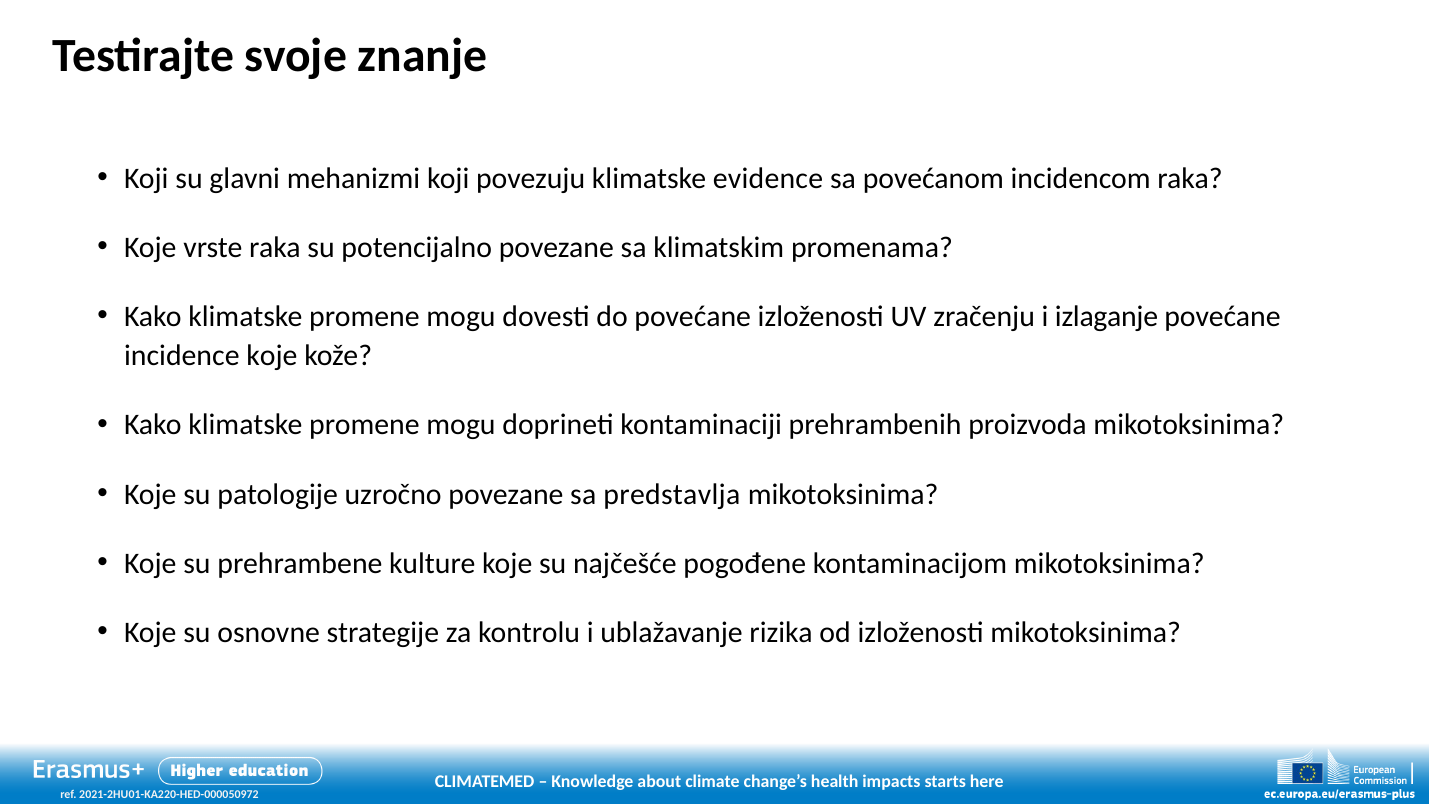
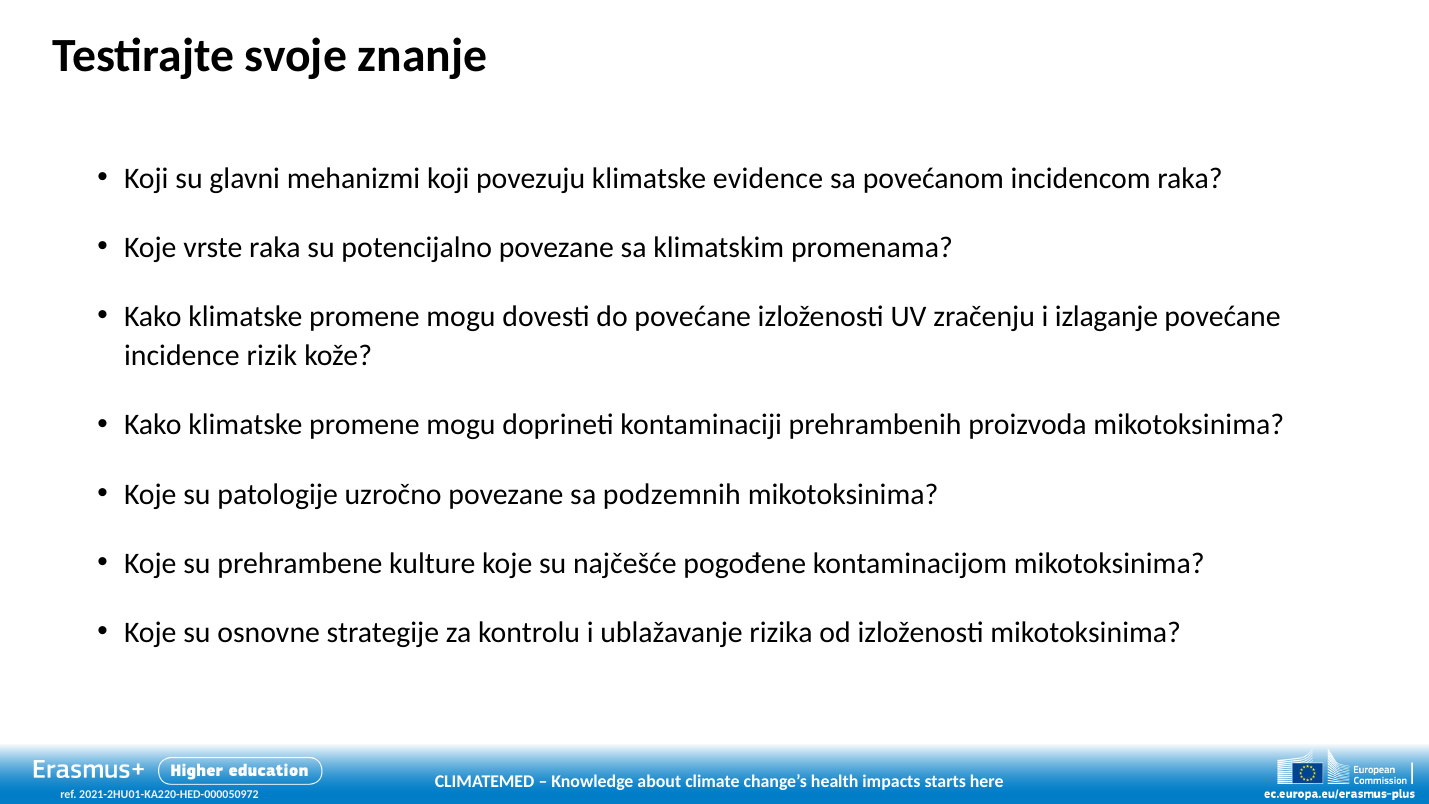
incidence koje: koje -> rizik (272, 356)
predstavlja: predstavlja -> podzemnih (672, 494)
